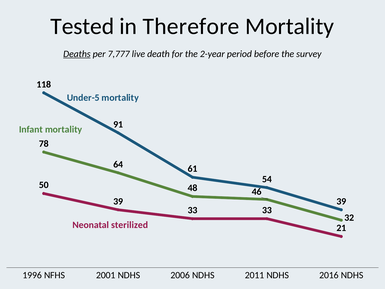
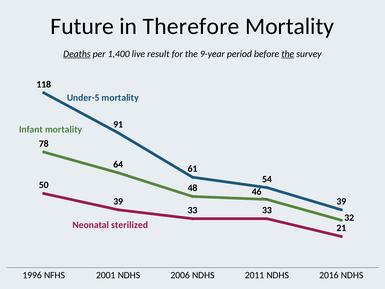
Tested: Tested -> Future (82, 26)
7,777: 7,777 -> 1,400 (119, 54)
death: death -> result (158, 54)
2-year: 2-year -> 9-year (212, 54)
the underline: none -> present (288, 54)
